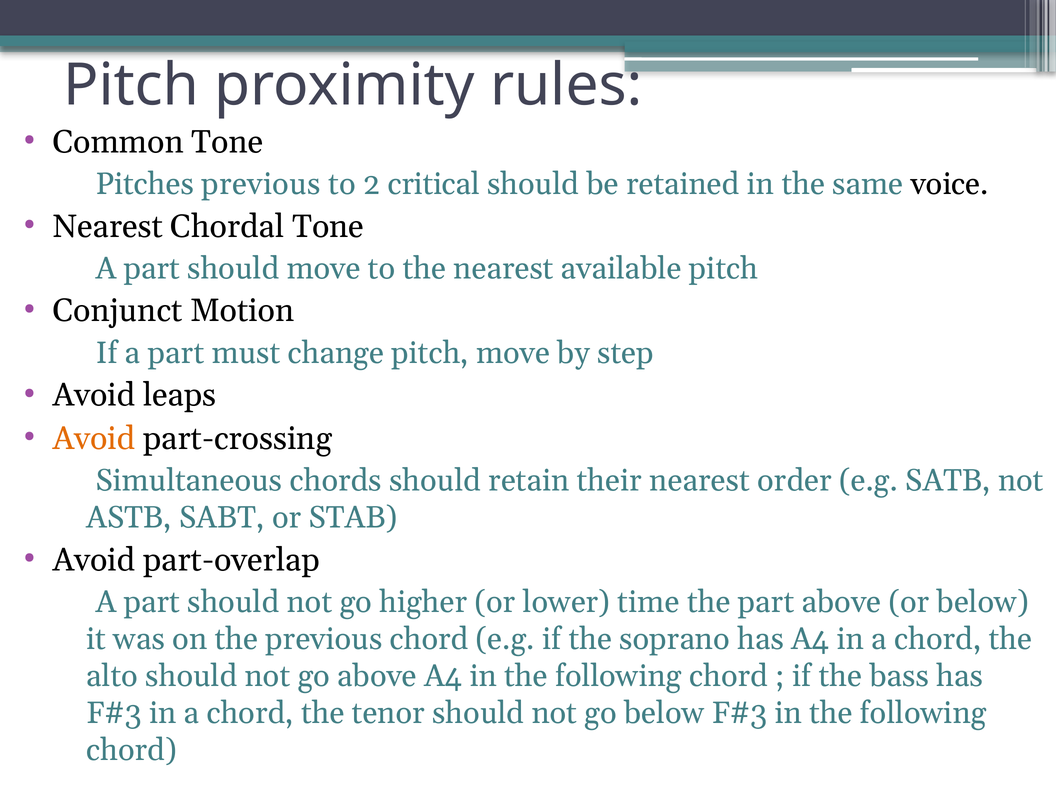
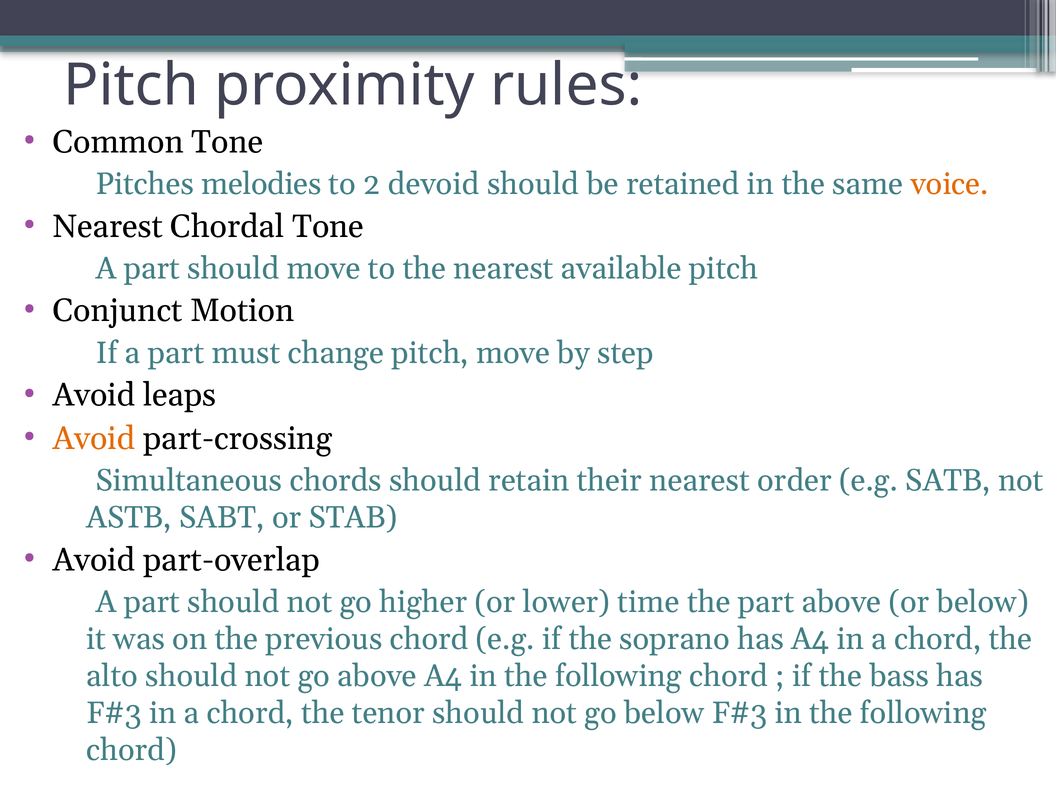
Pitches previous: previous -> melodies (261, 184)
critical: critical -> devoid (434, 184)
voice colour: black -> orange (950, 184)
